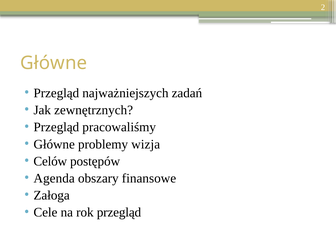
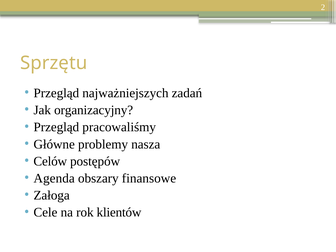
Główne: Główne -> Sprzętu (54, 63)
zewnętrznych: zewnętrznych -> organizacyjny (94, 110)
wizja: wizja -> nasza (146, 144)
rok przegląd: przegląd -> klientów (119, 212)
